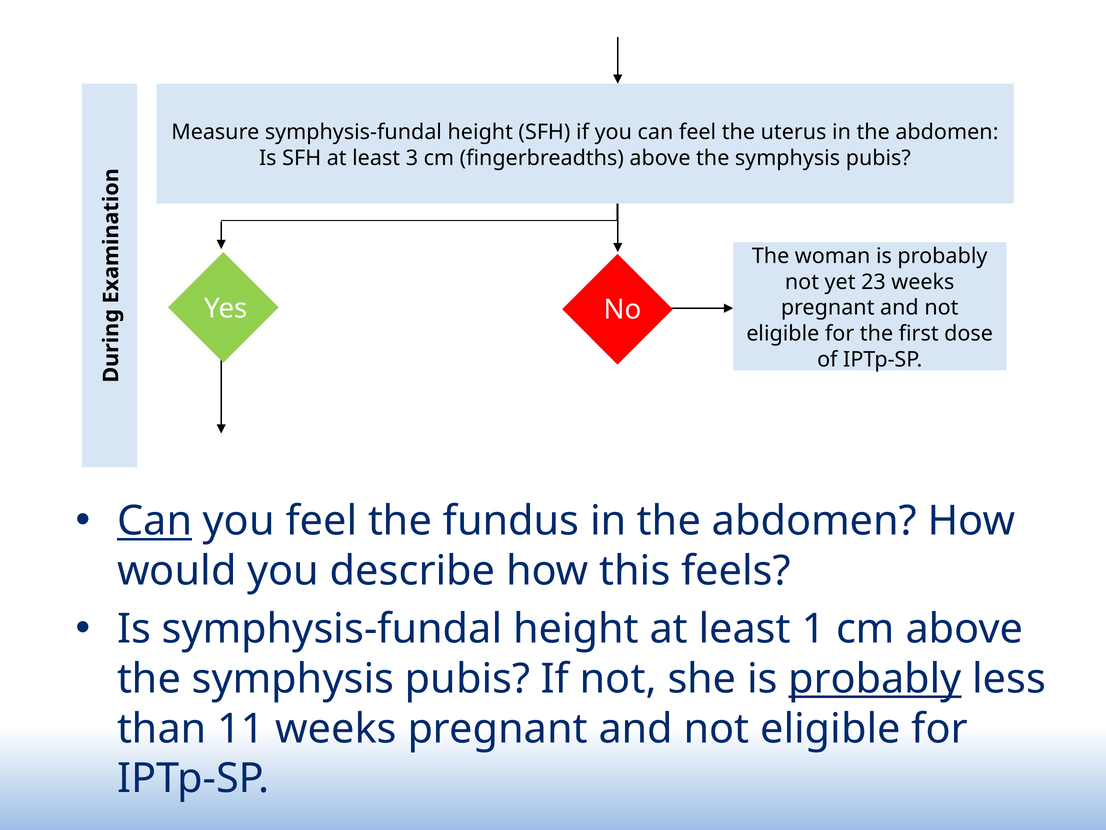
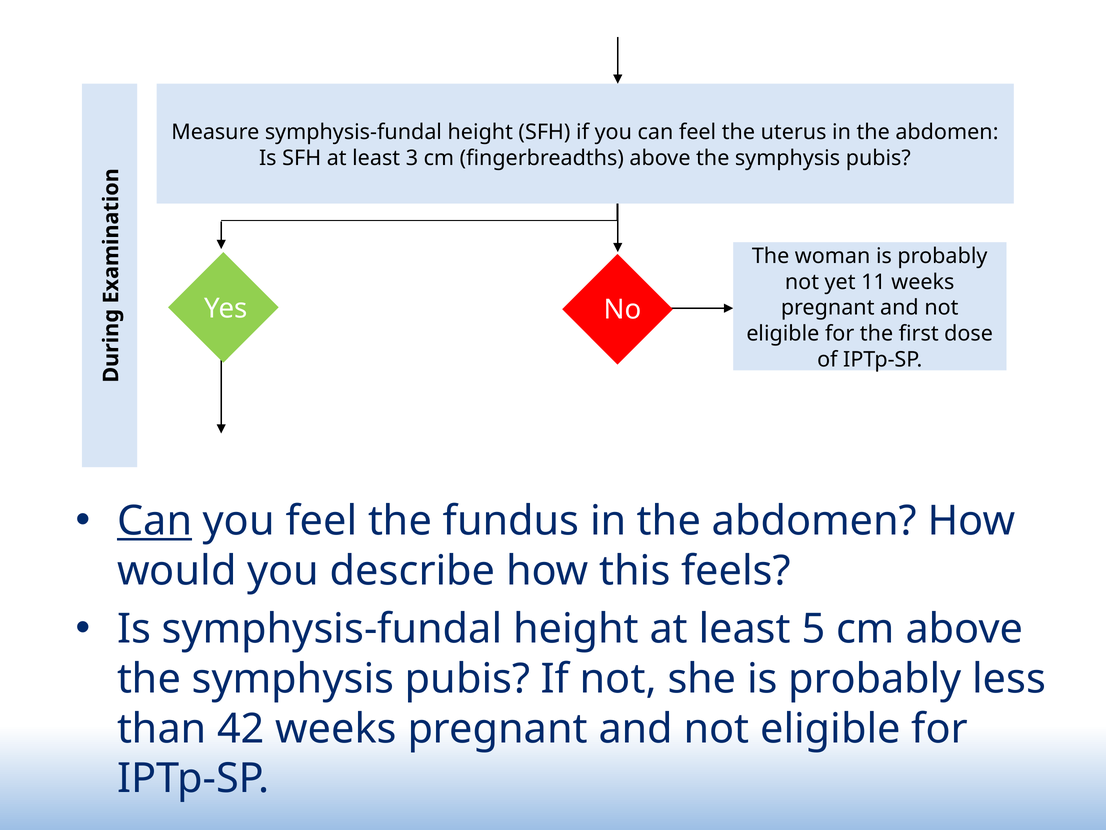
23: 23 -> 11 (873, 282)
1: 1 -> 5 (813, 629)
probably underline: present -> none (875, 679)
11: 11 -> 42 (241, 728)
